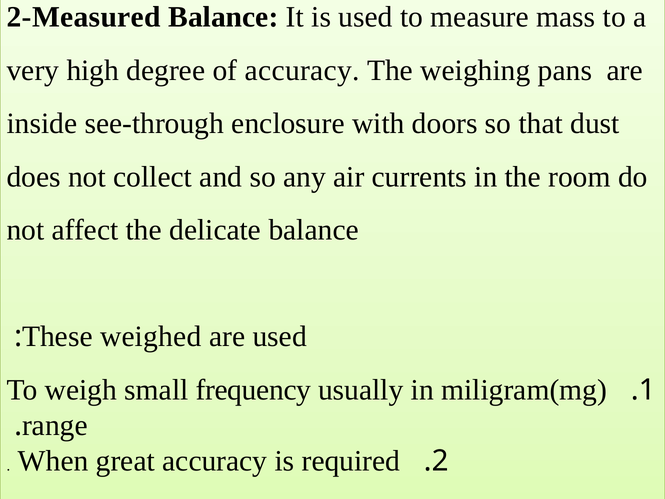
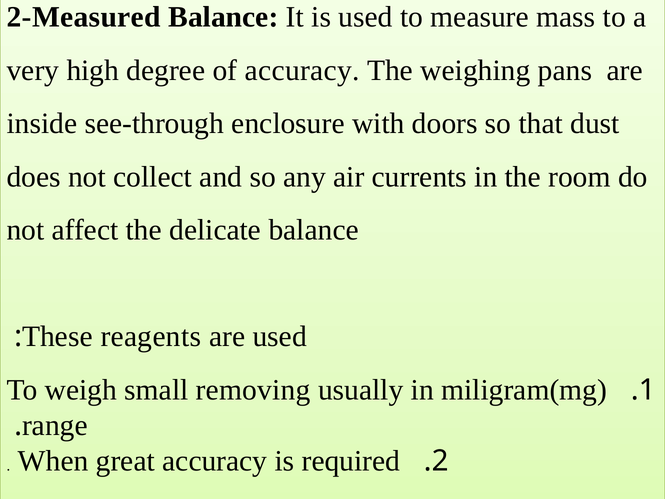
weighed: weighed -> reagents (151, 336)
frequency: frequency -> removing (253, 390)
